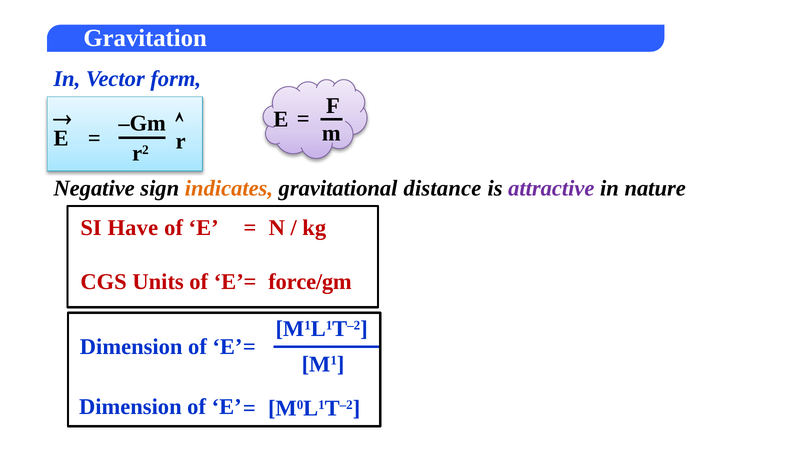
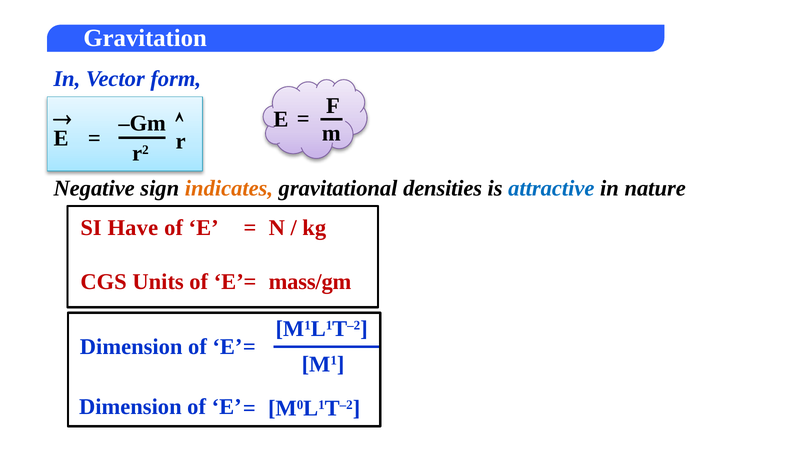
distance: distance -> densities (443, 188)
attractive colour: purple -> blue (551, 188)
force/gm: force/gm -> mass/gm (310, 281)
